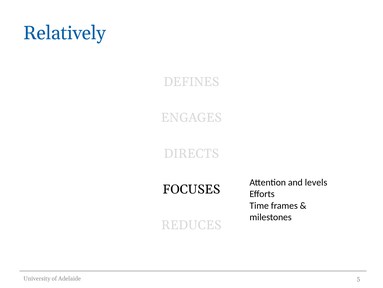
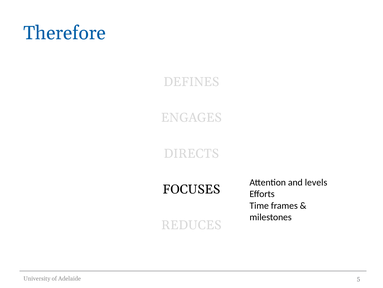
Relatively: Relatively -> Therefore (65, 33)
